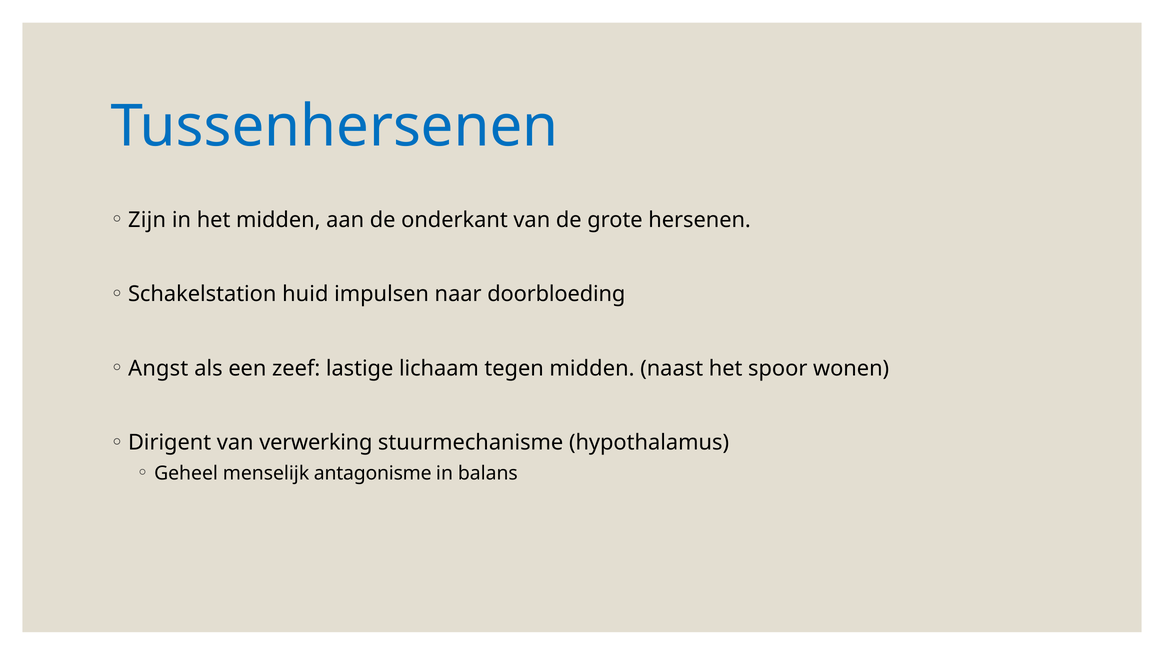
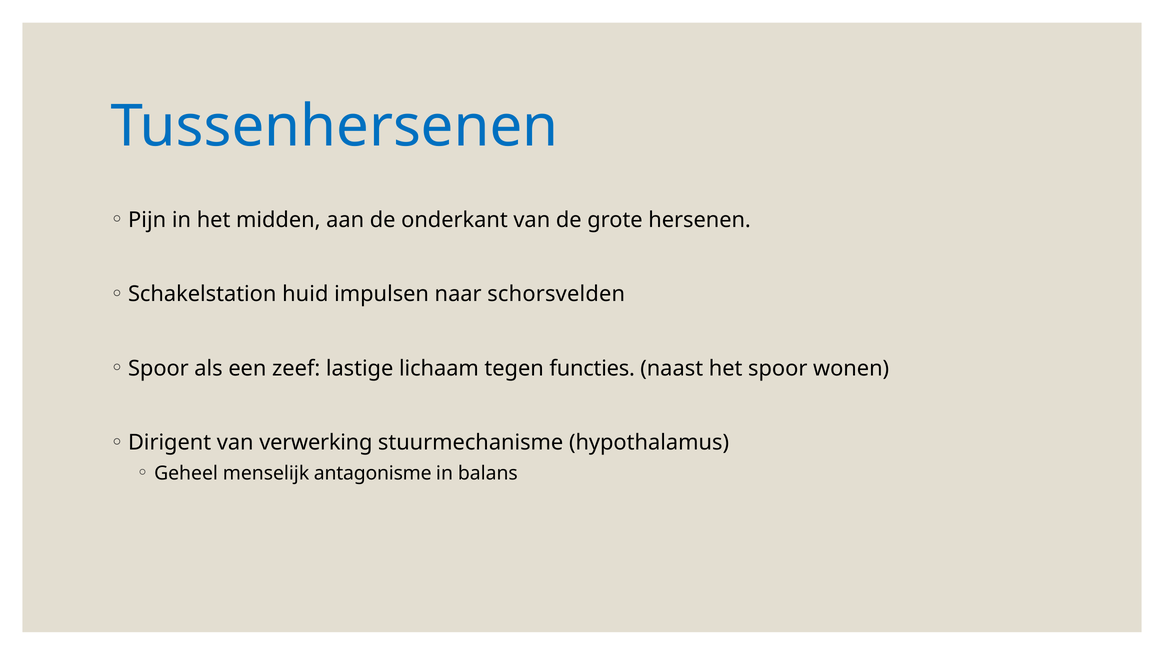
Zijn: Zijn -> Pijn (147, 220)
doorbloeding: doorbloeding -> schorsvelden (556, 294)
Angst: Angst -> Spoor (158, 368)
tegen midden: midden -> functies (592, 368)
